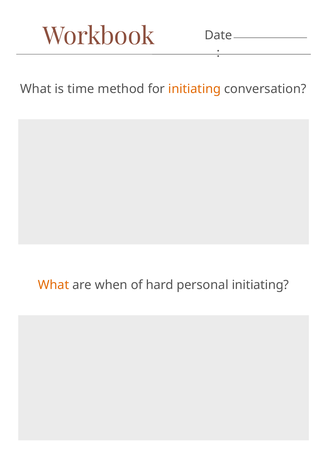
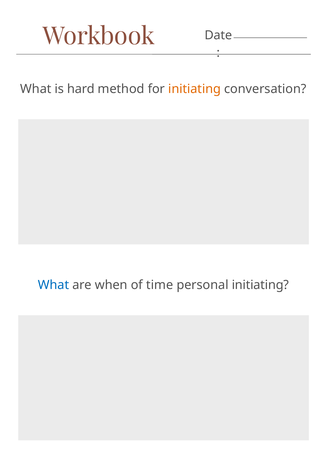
time: time -> hard (81, 89)
What colour: orange -> blue (53, 285)
hard: hard -> time (160, 285)
